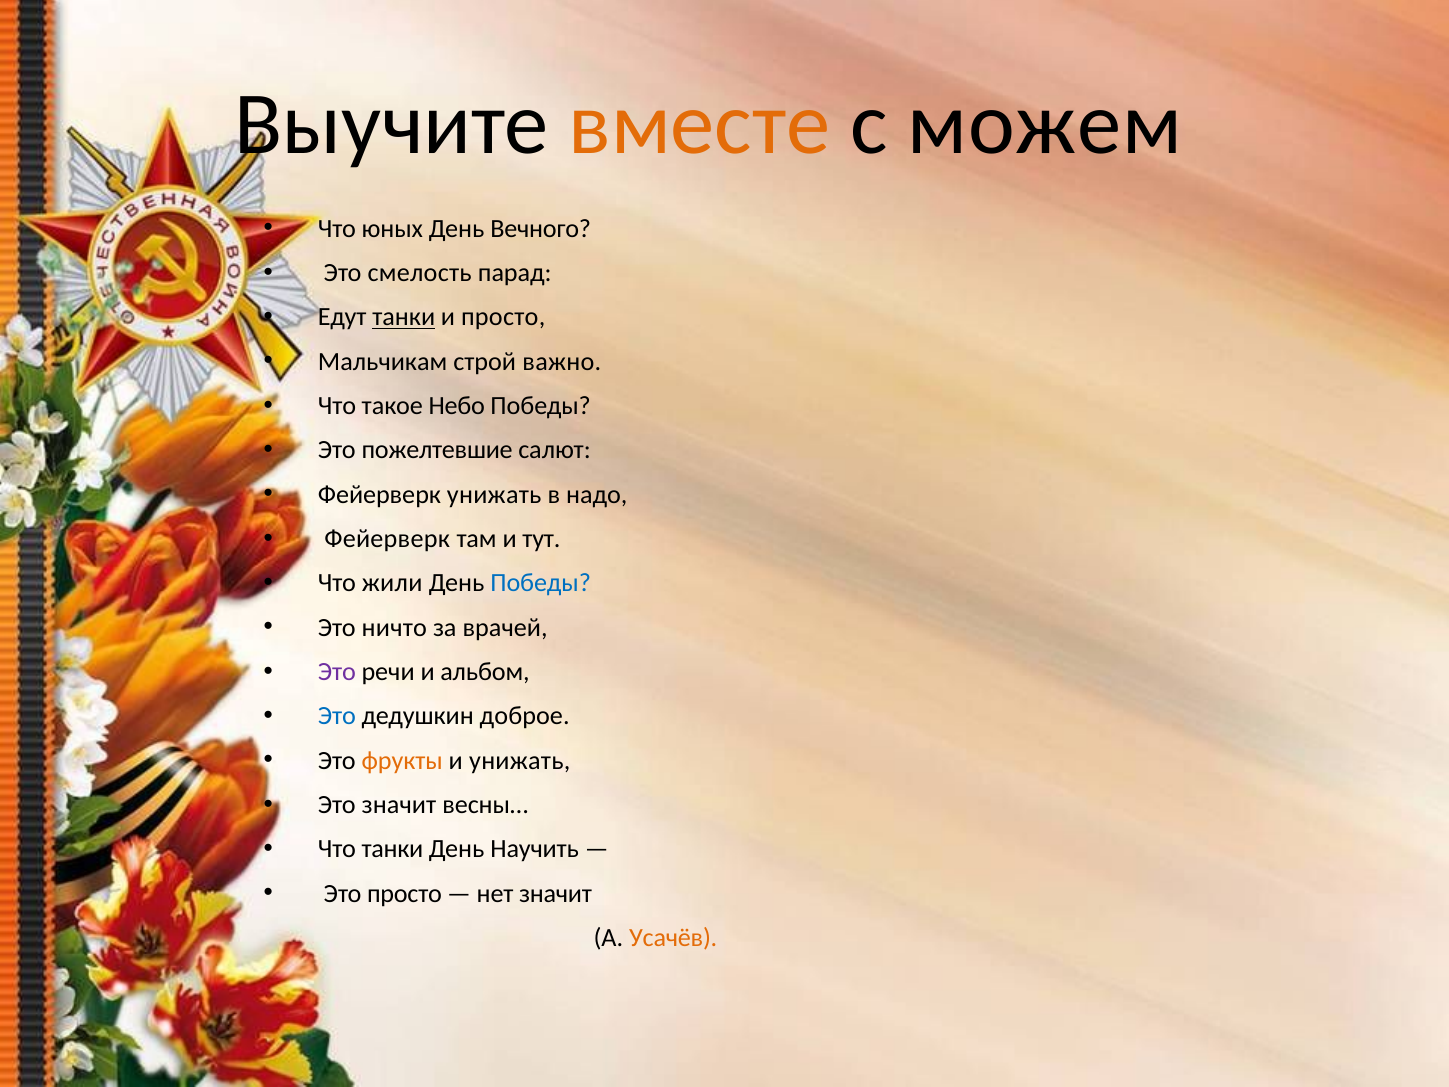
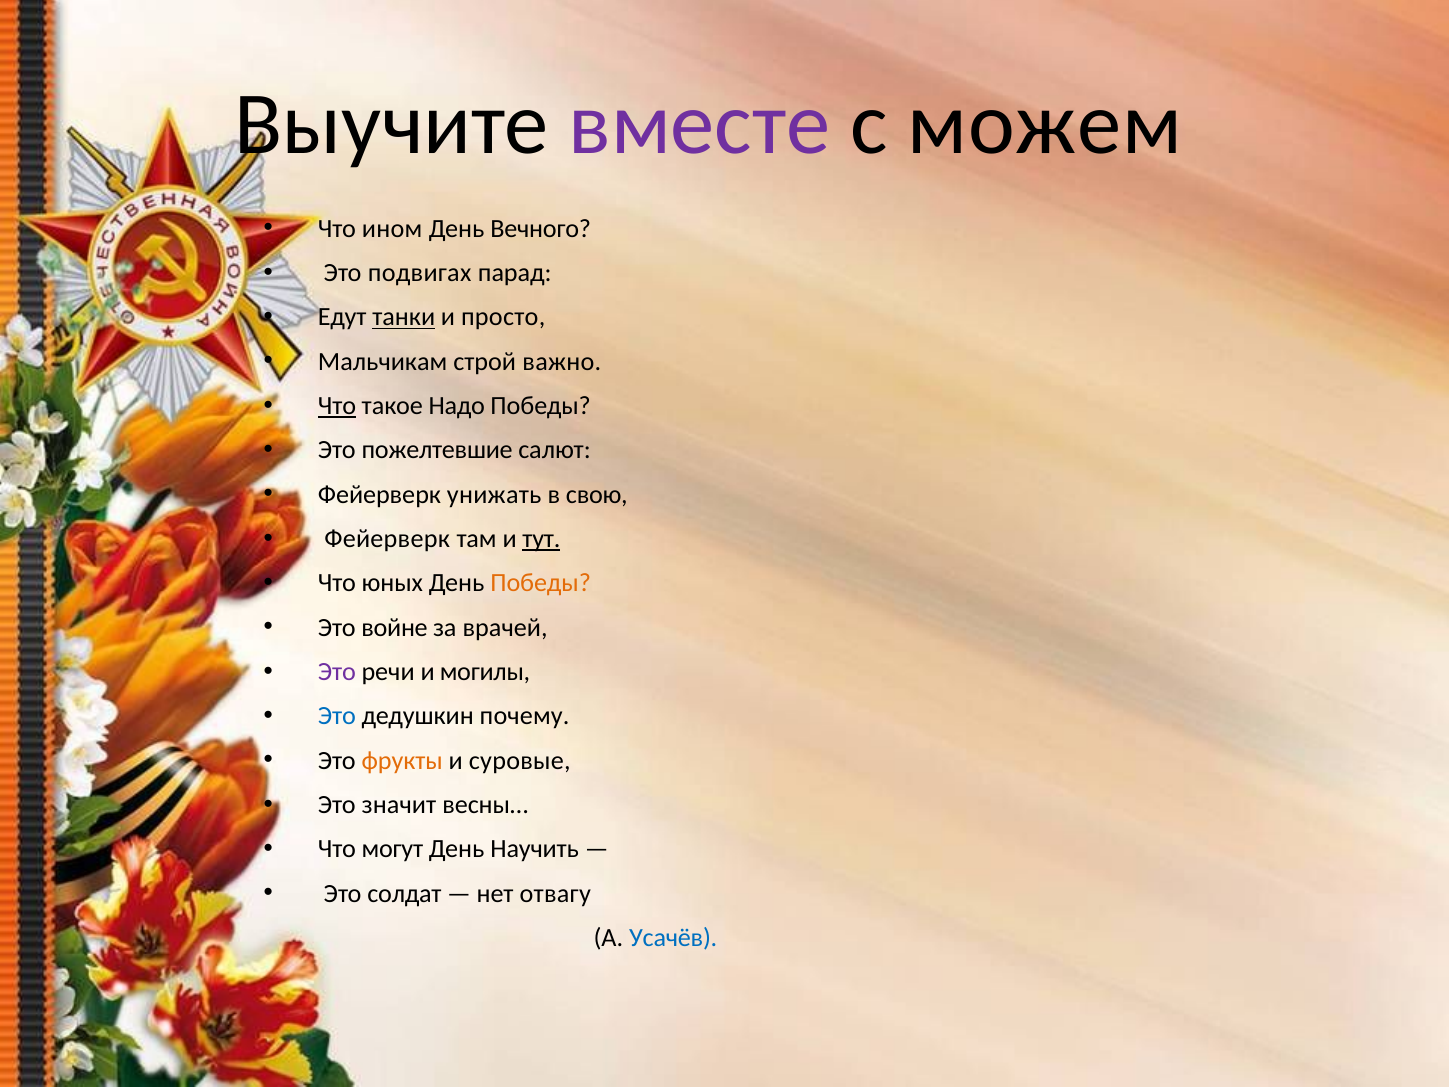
вместе colour: orange -> purple (700, 124)
юных: юных -> ином (392, 229)
смелость: смелость -> подвигах (420, 273)
Что underline: none -> present (337, 406)
Небо: Небо -> Надо (457, 406)
надо: надо -> свою (597, 495)
тут underline: none -> present (541, 539)
жили: жили -> юных (392, 583)
Победы colour: blue -> orange (541, 583)
ничто: ничто -> войне (395, 627)
альбом: альбом -> могилы (485, 672)
доброе: доброе -> почему (525, 716)
и унижать: унижать -> суровые (520, 760)
Что танки: танки -> могут (392, 849)
Это просто: просто -> солдат (405, 893)
нет значит: значит -> отвагу (555, 893)
Усачёв colour: orange -> blue (673, 938)
